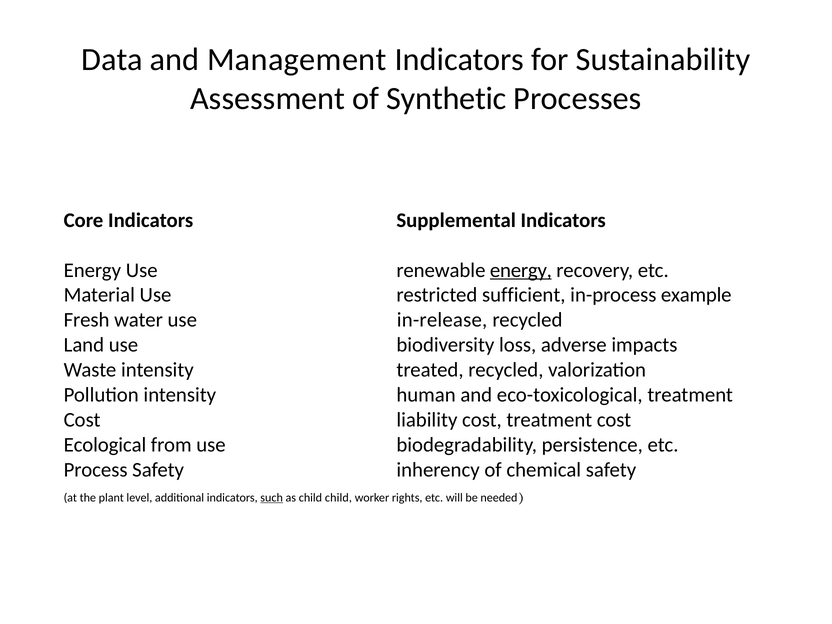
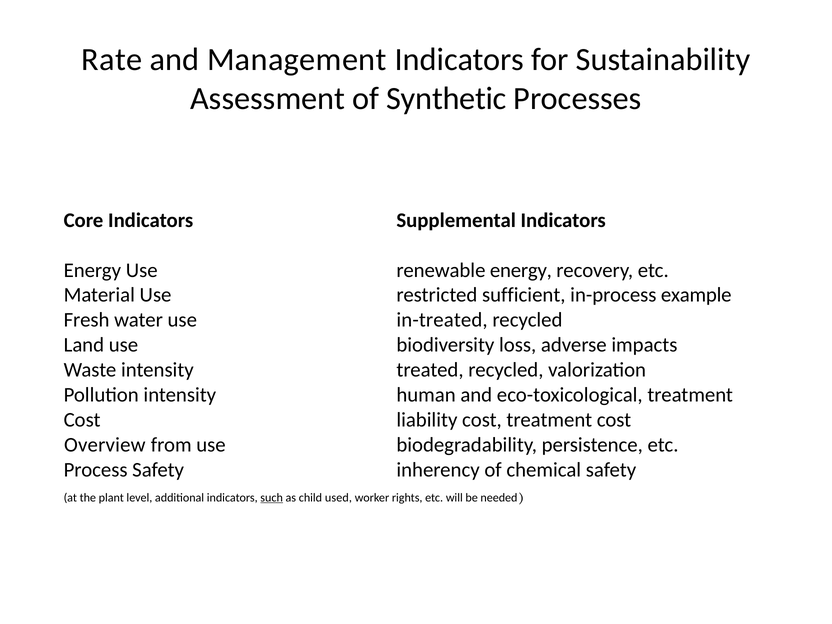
Data: Data -> Rate (112, 60)
energy underline: present -> none (521, 270)
in-release: in-release -> in-treated (442, 320)
Ecological: Ecological -> Overview (105, 445)
child child: child -> used (338, 498)
